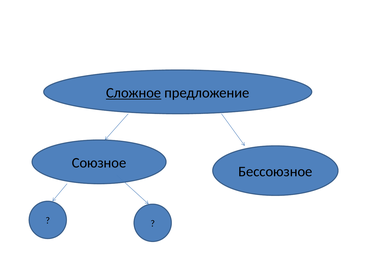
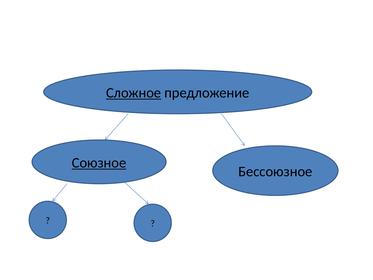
Союзное underline: none -> present (99, 163)
